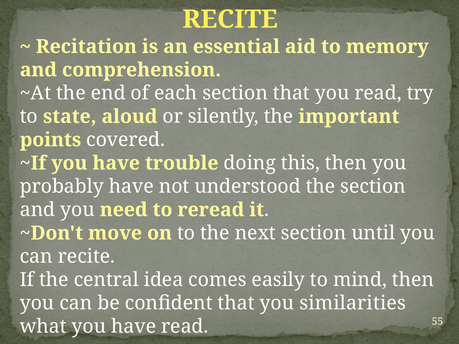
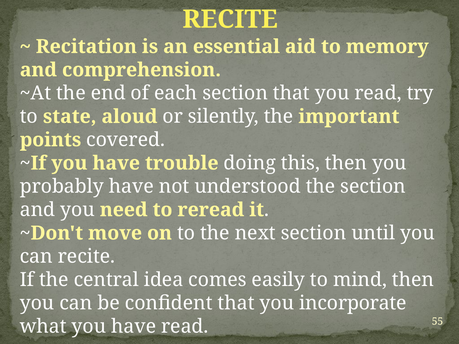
similarities: similarities -> incorporate (353, 303)
